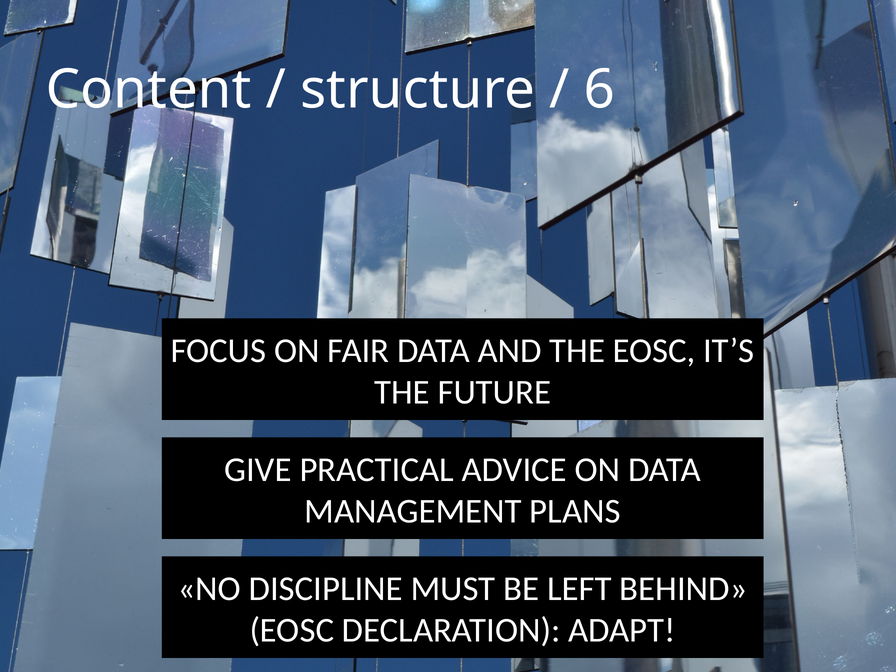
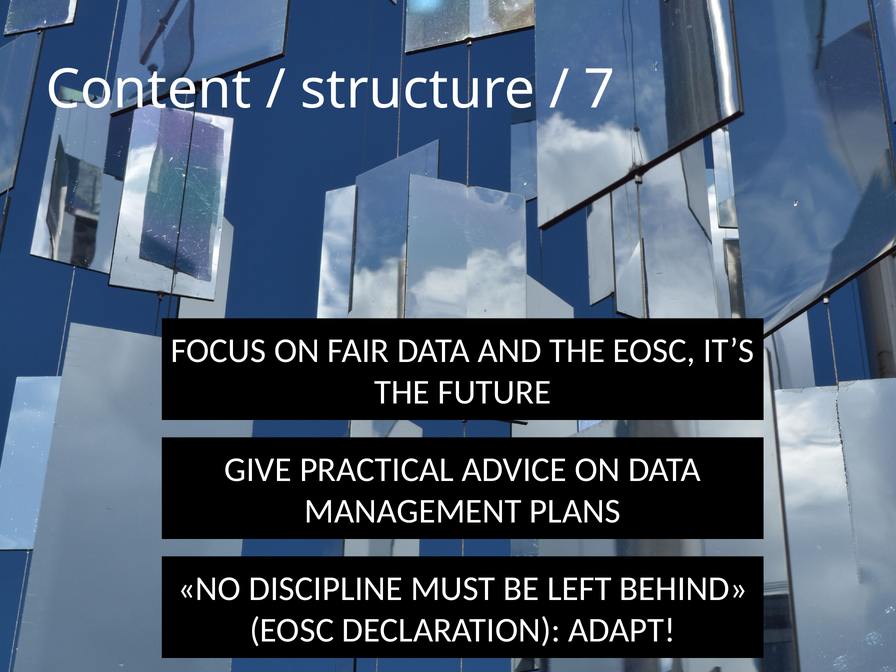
6: 6 -> 7 (600, 90)
